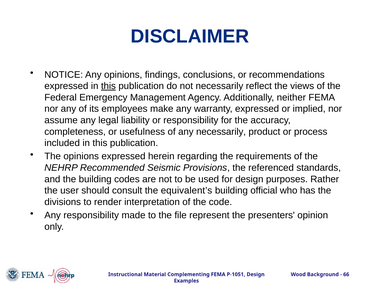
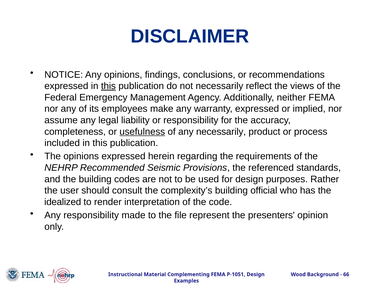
usefulness underline: none -> present (142, 132)
equivalent’s: equivalent’s -> complexity’s (187, 191)
divisions: divisions -> idealized (63, 202)
